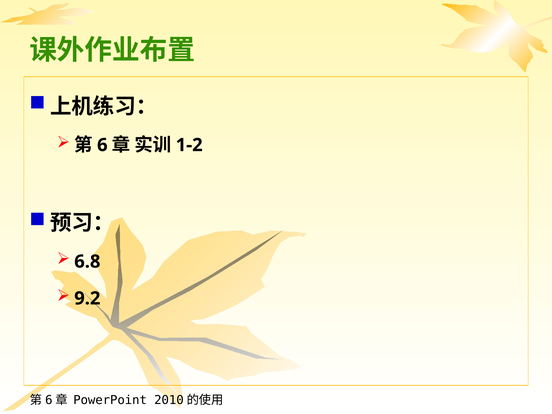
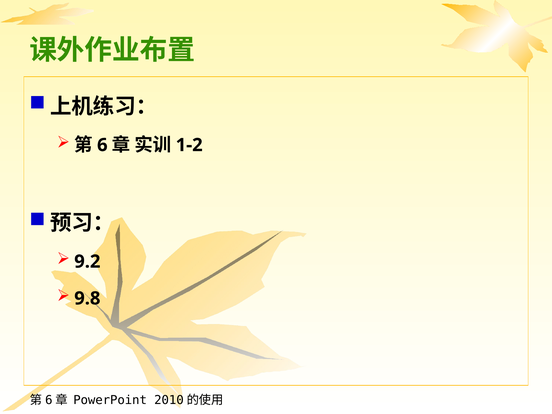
6.8: 6.8 -> 9.2 (87, 262)
9.2: 9.2 -> 9.8 (87, 298)
